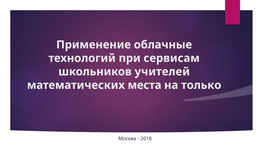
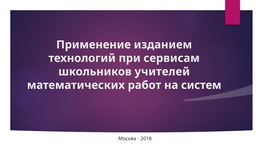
облачные: облачные -> изданием (163, 45)
места: места -> работ (145, 85)
только: только -> систем (201, 85)
